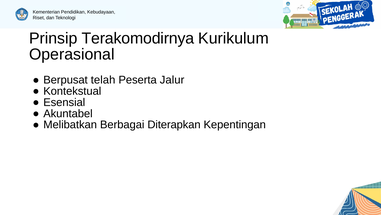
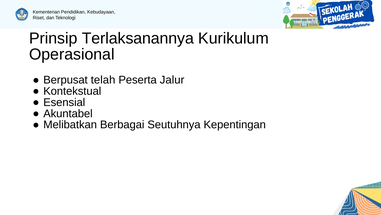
Terakomodirnya: Terakomodirnya -> Terlaksanannya (138, 38)
Diterapkan: Diterapkan -> Seutuhnya (174, 124)
